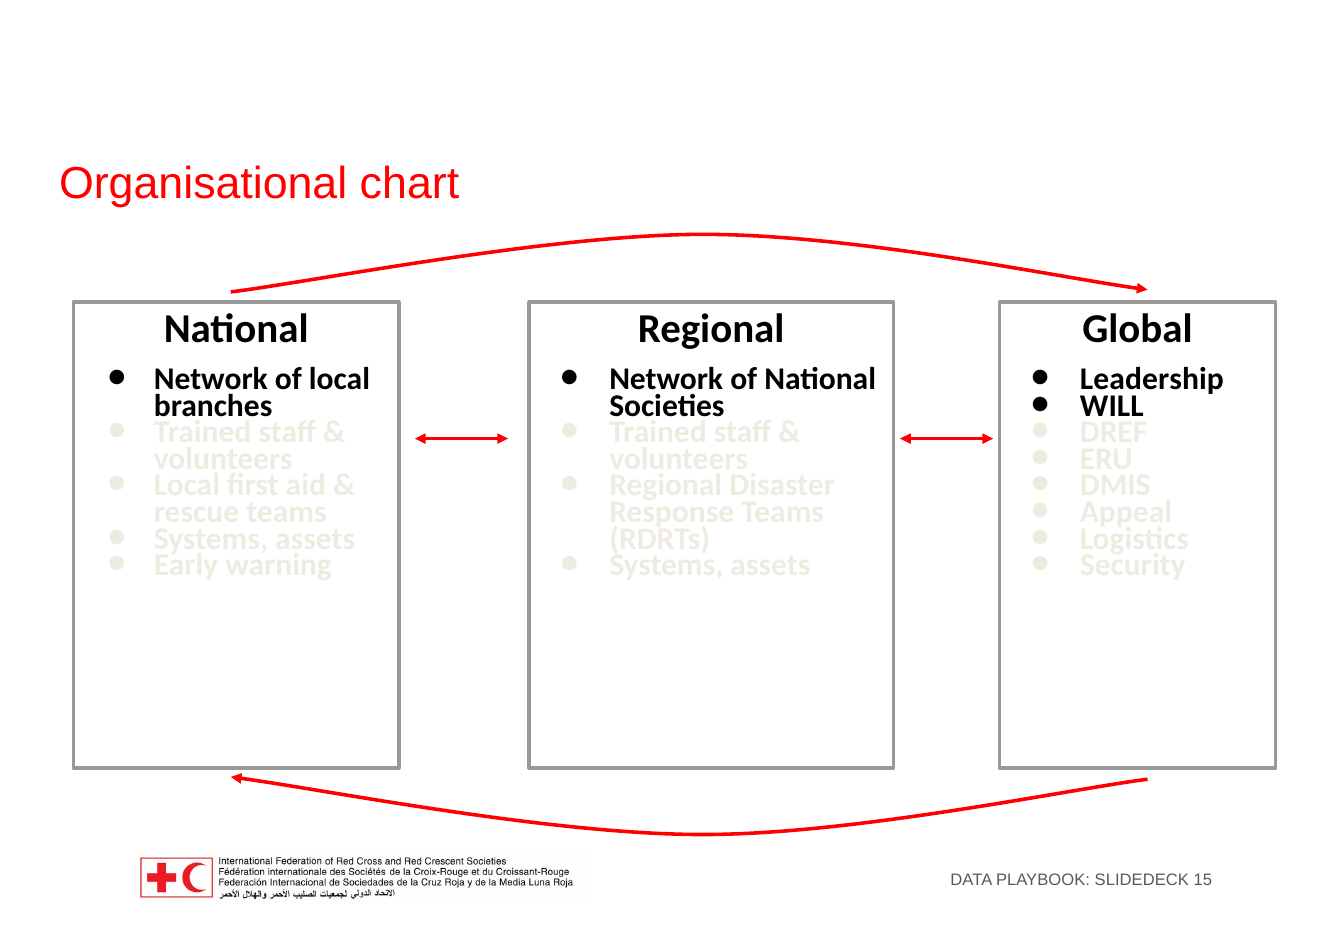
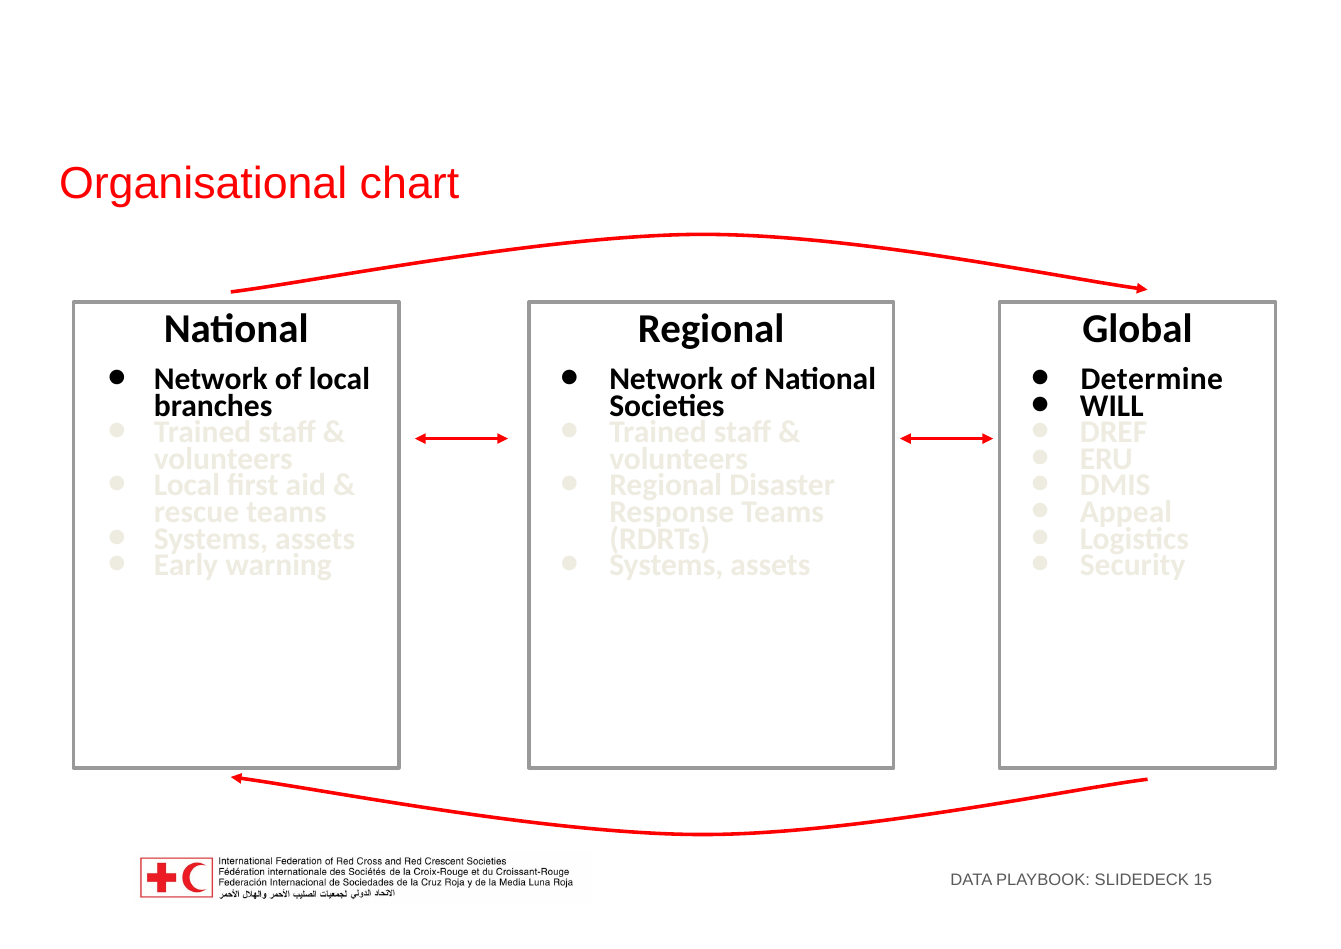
Leadership: Leadership -> Determine (1152, 379)
